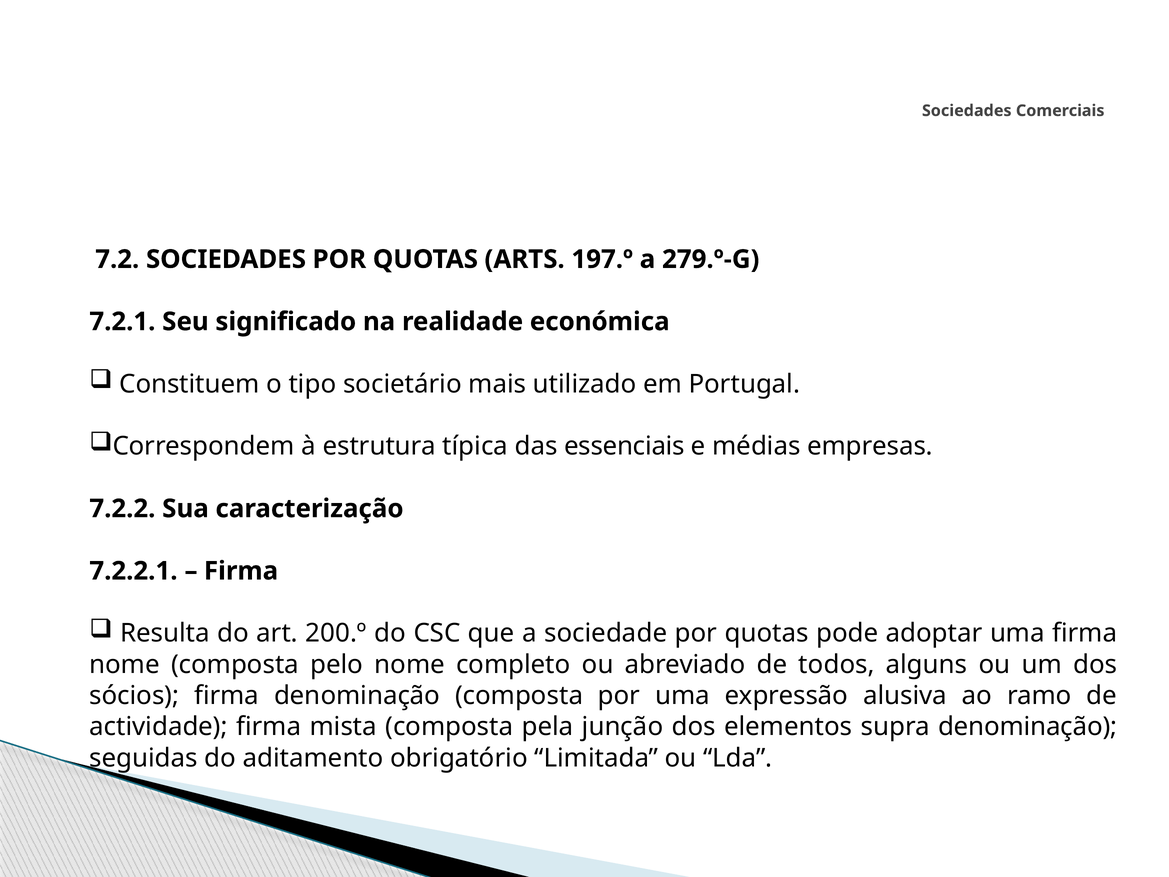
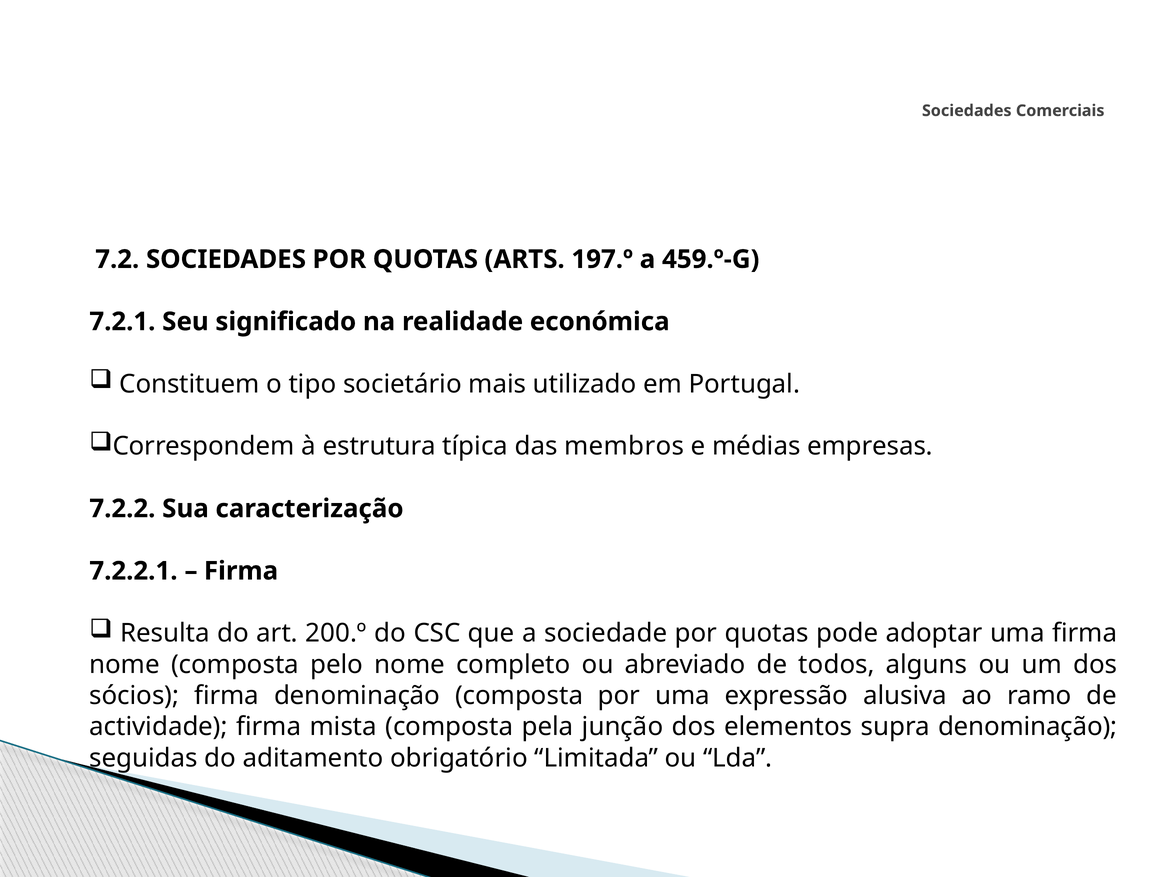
279.º-G: 279.º-G -> 459.º-G (711, 259)
essenciais: essenciais -> membros (624, 446)
